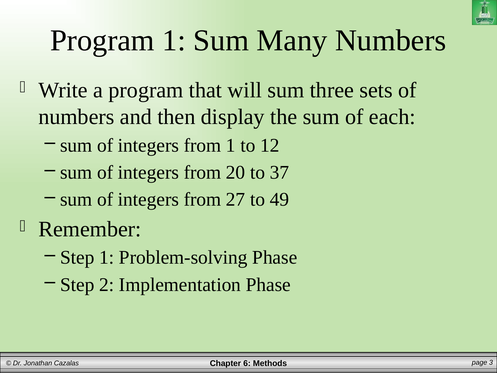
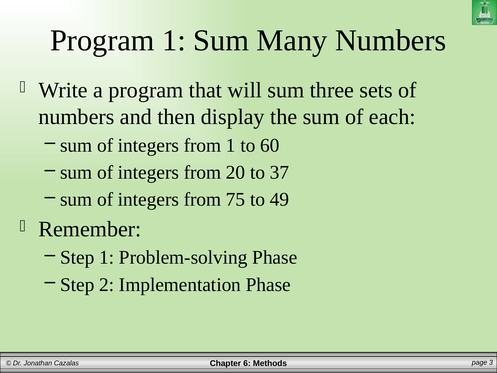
12: 12 -> 60 (270, 145)
27: 27 -> 75 (236, 199)
